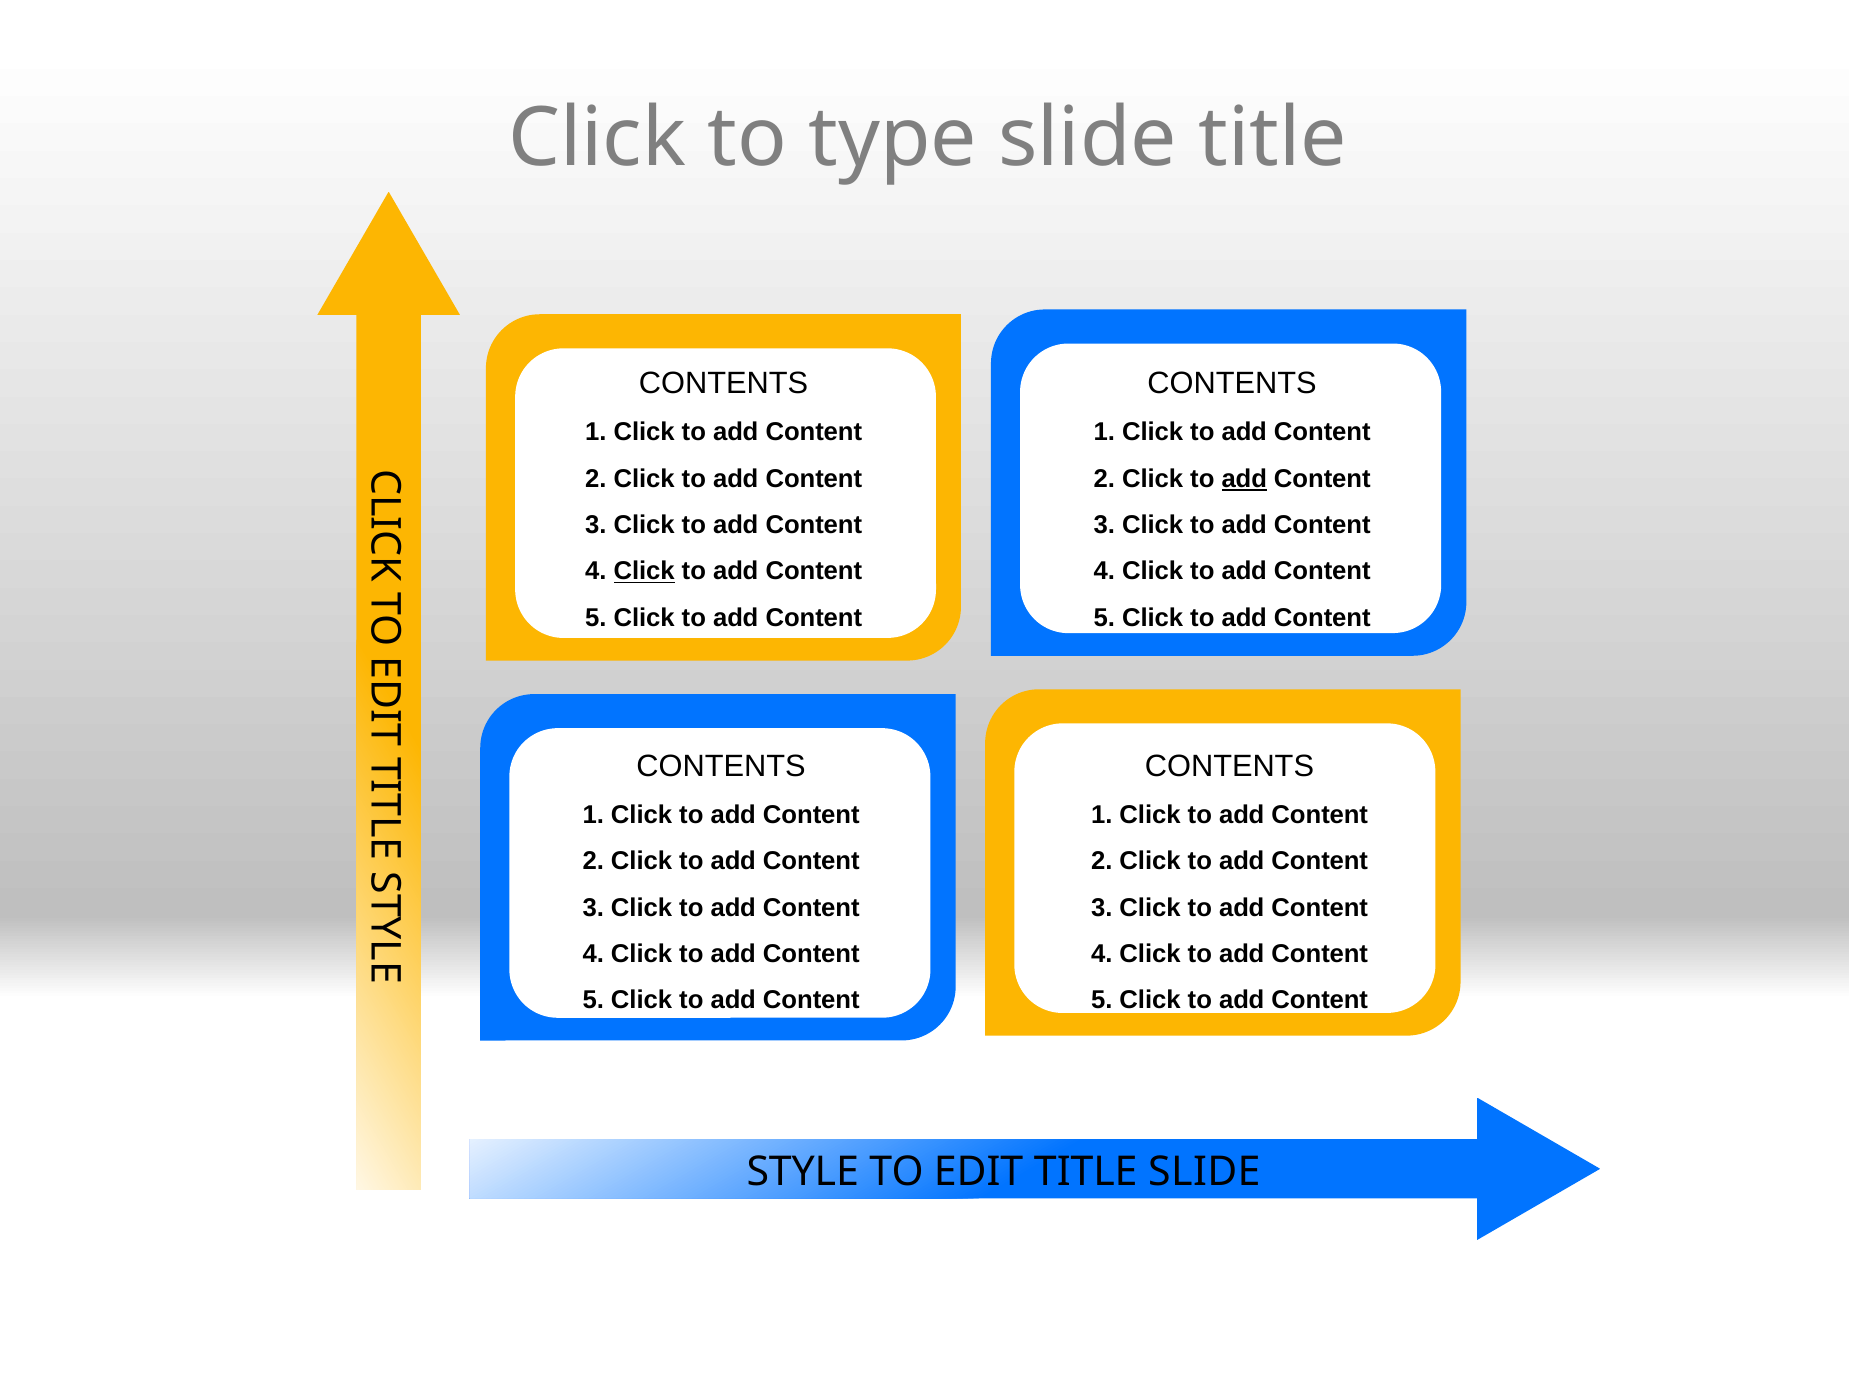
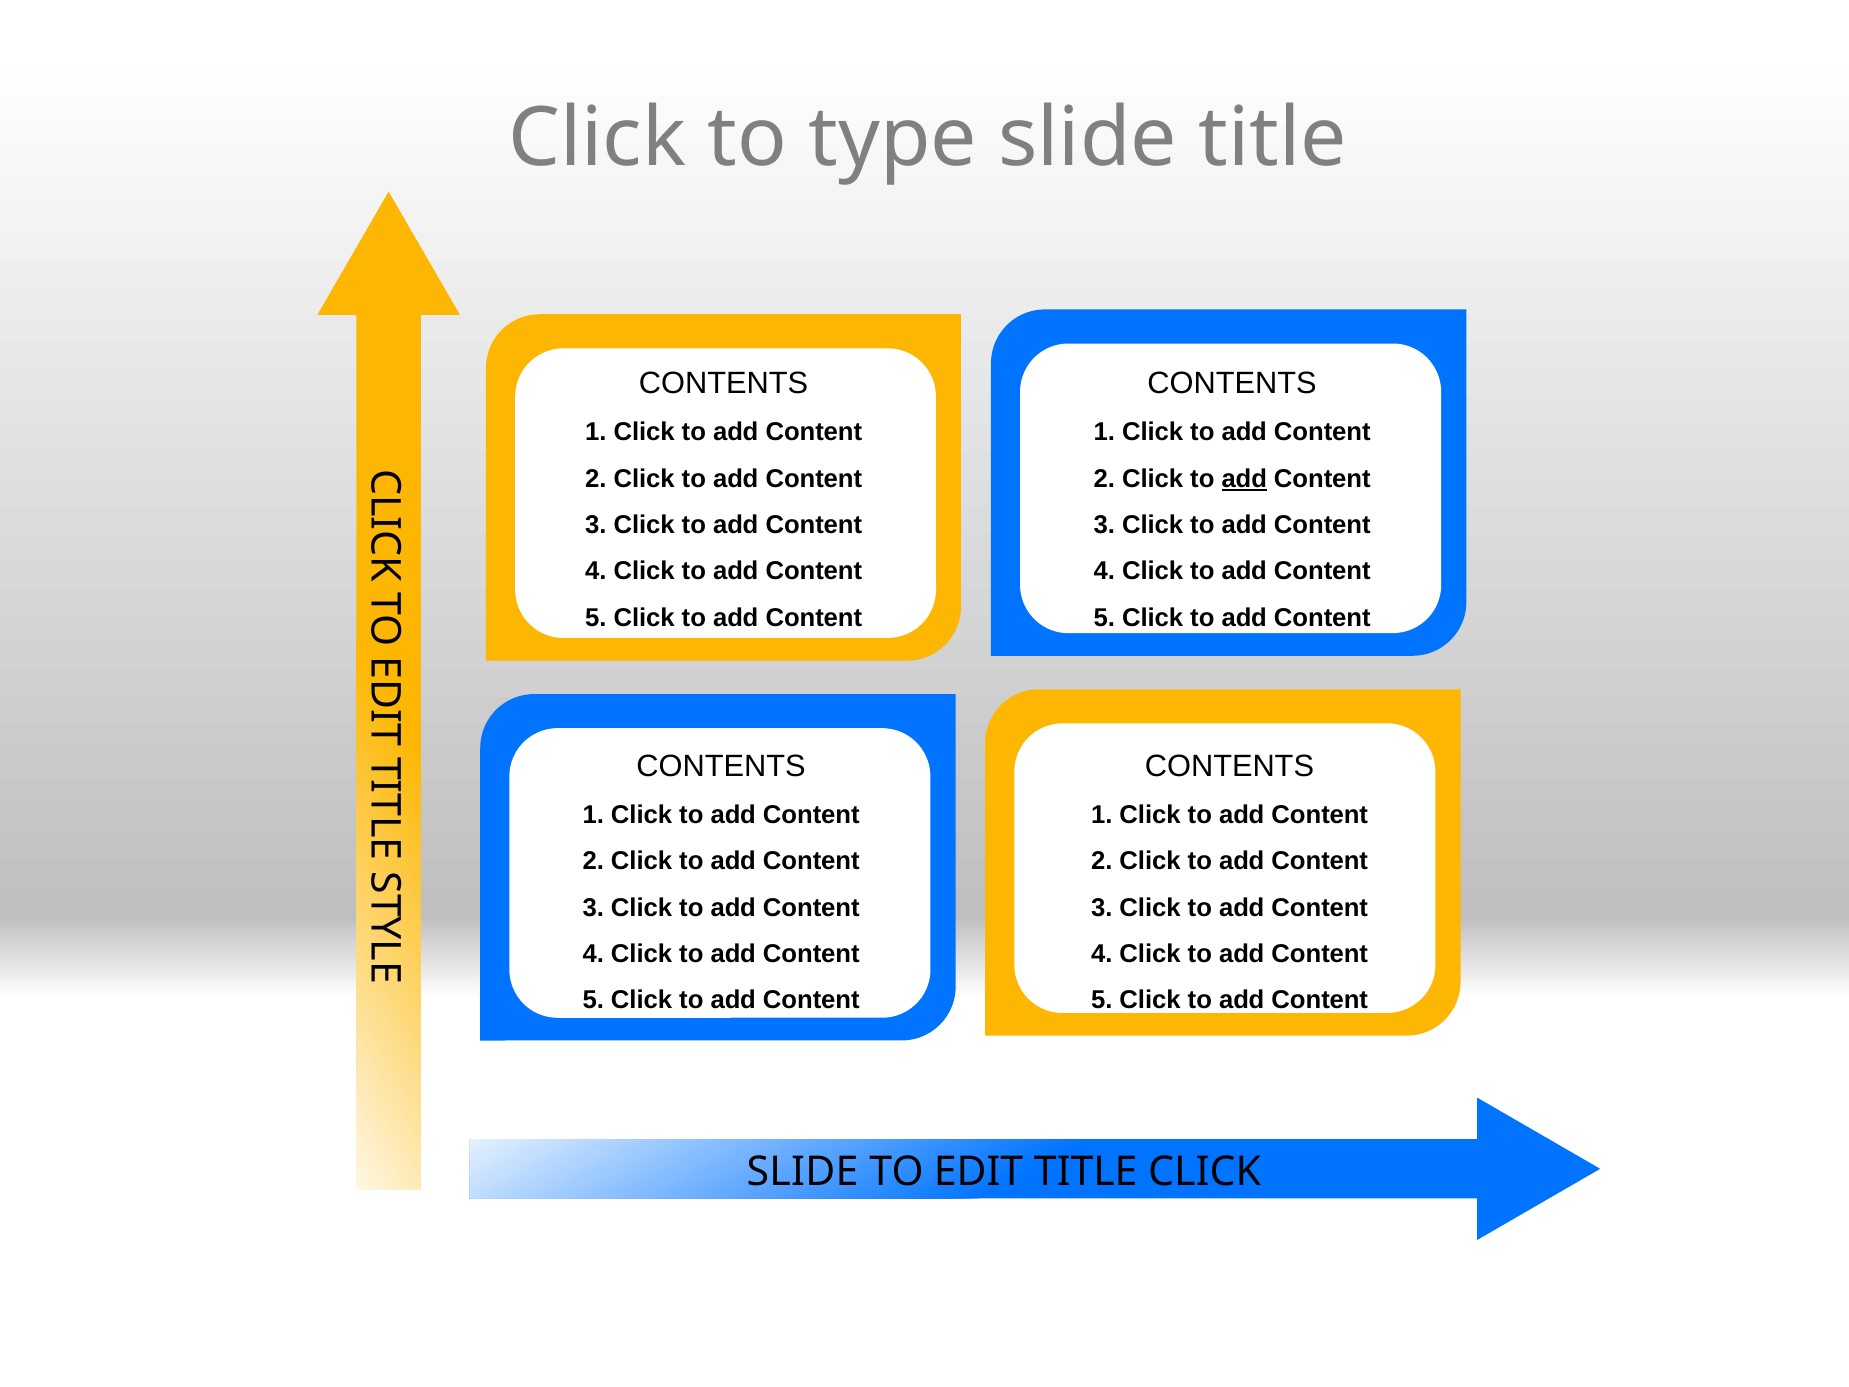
Click underline: present -> none (644, 571)
STYLE: STYLE -> SLIDE (803, 1171)
TITLE SLIDE: SLIDE -> CLICK (1205, 1171)
